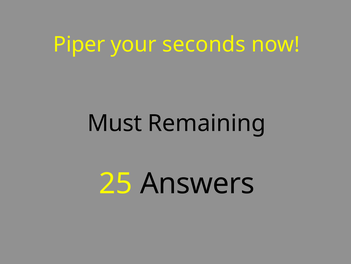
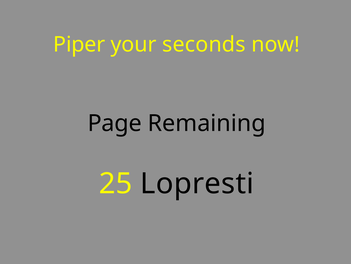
Must: Must -> Page (115, 123)
Answers: Answers -> Lopresti (197, 183)
